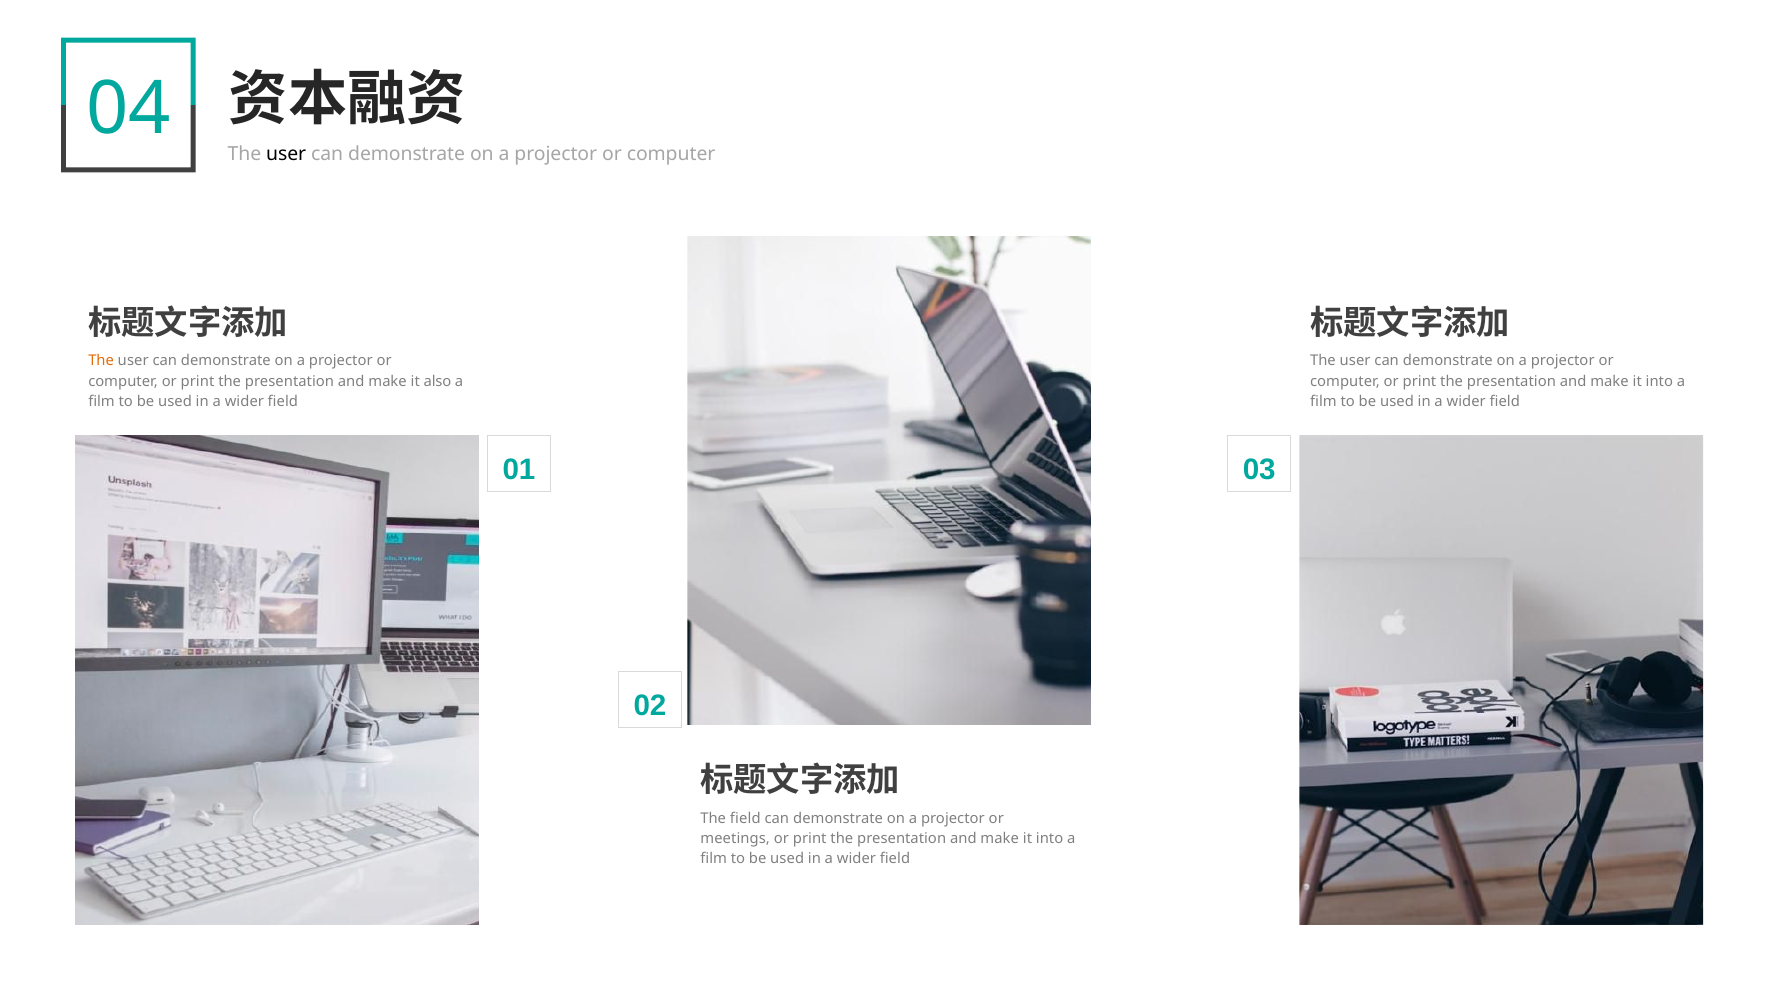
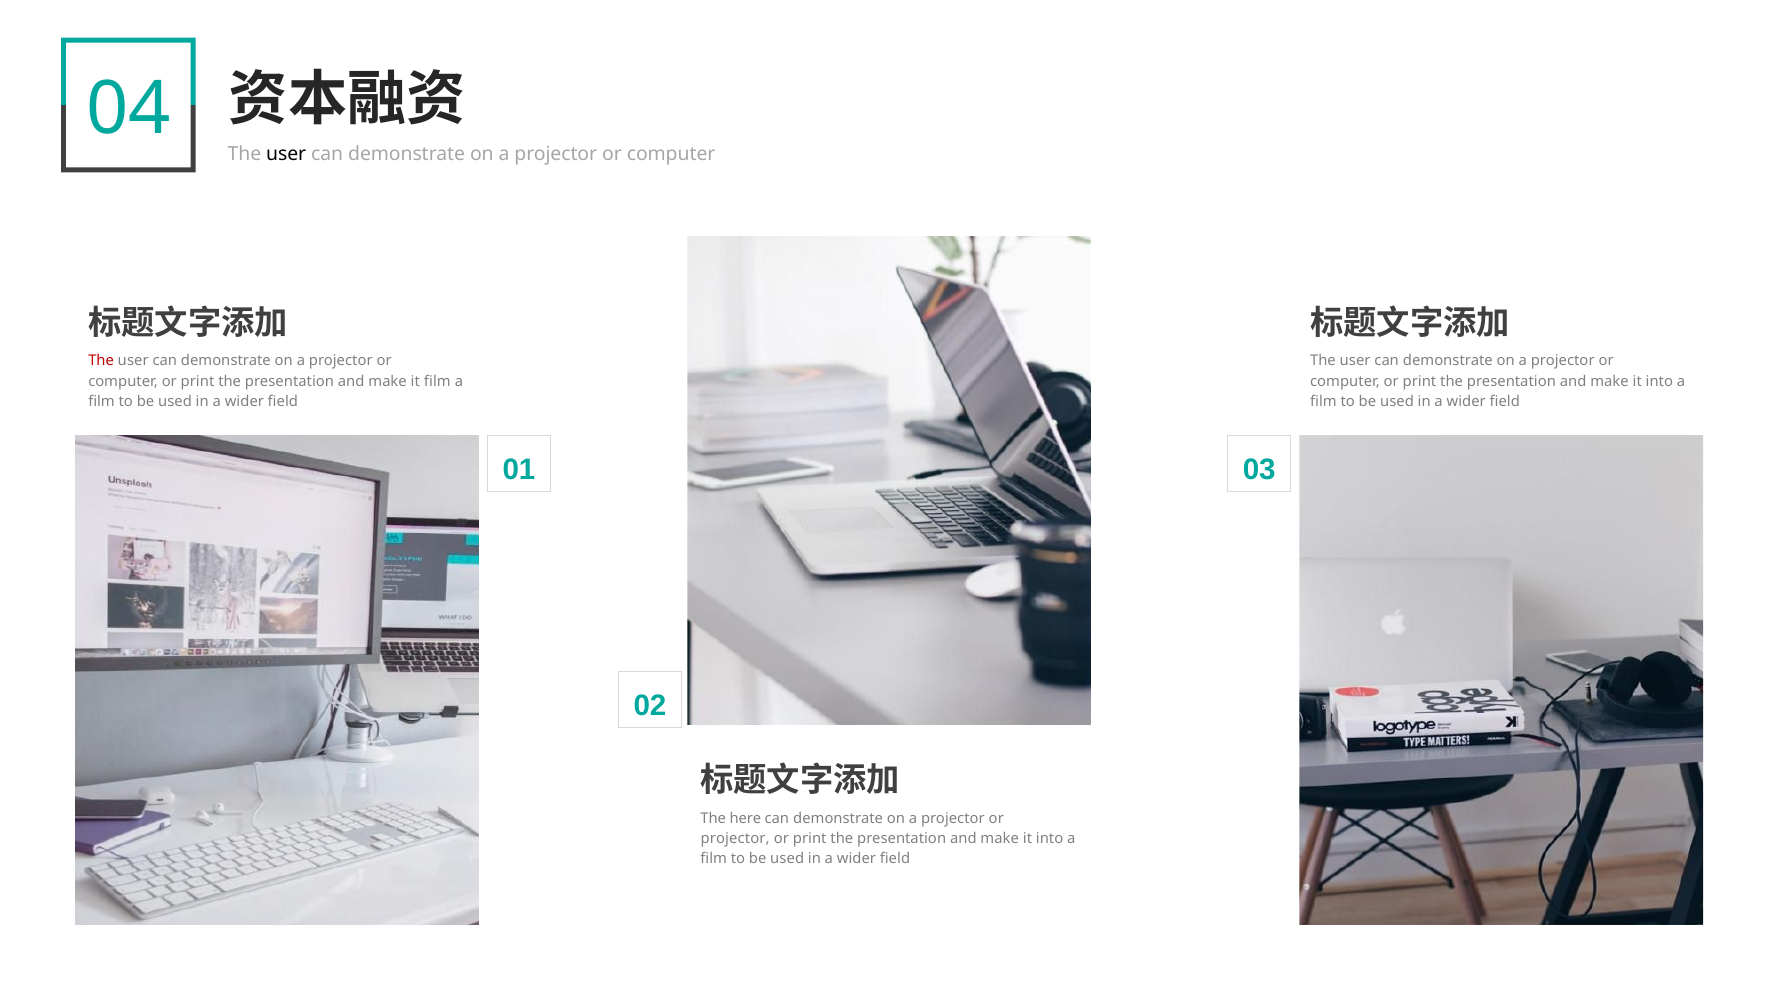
The colour: orange -> red (101, 361)
it also: also -> film (437, 381)
The field: field -> here (745, 818)
meetings: meetings -> projector (735, 838)
